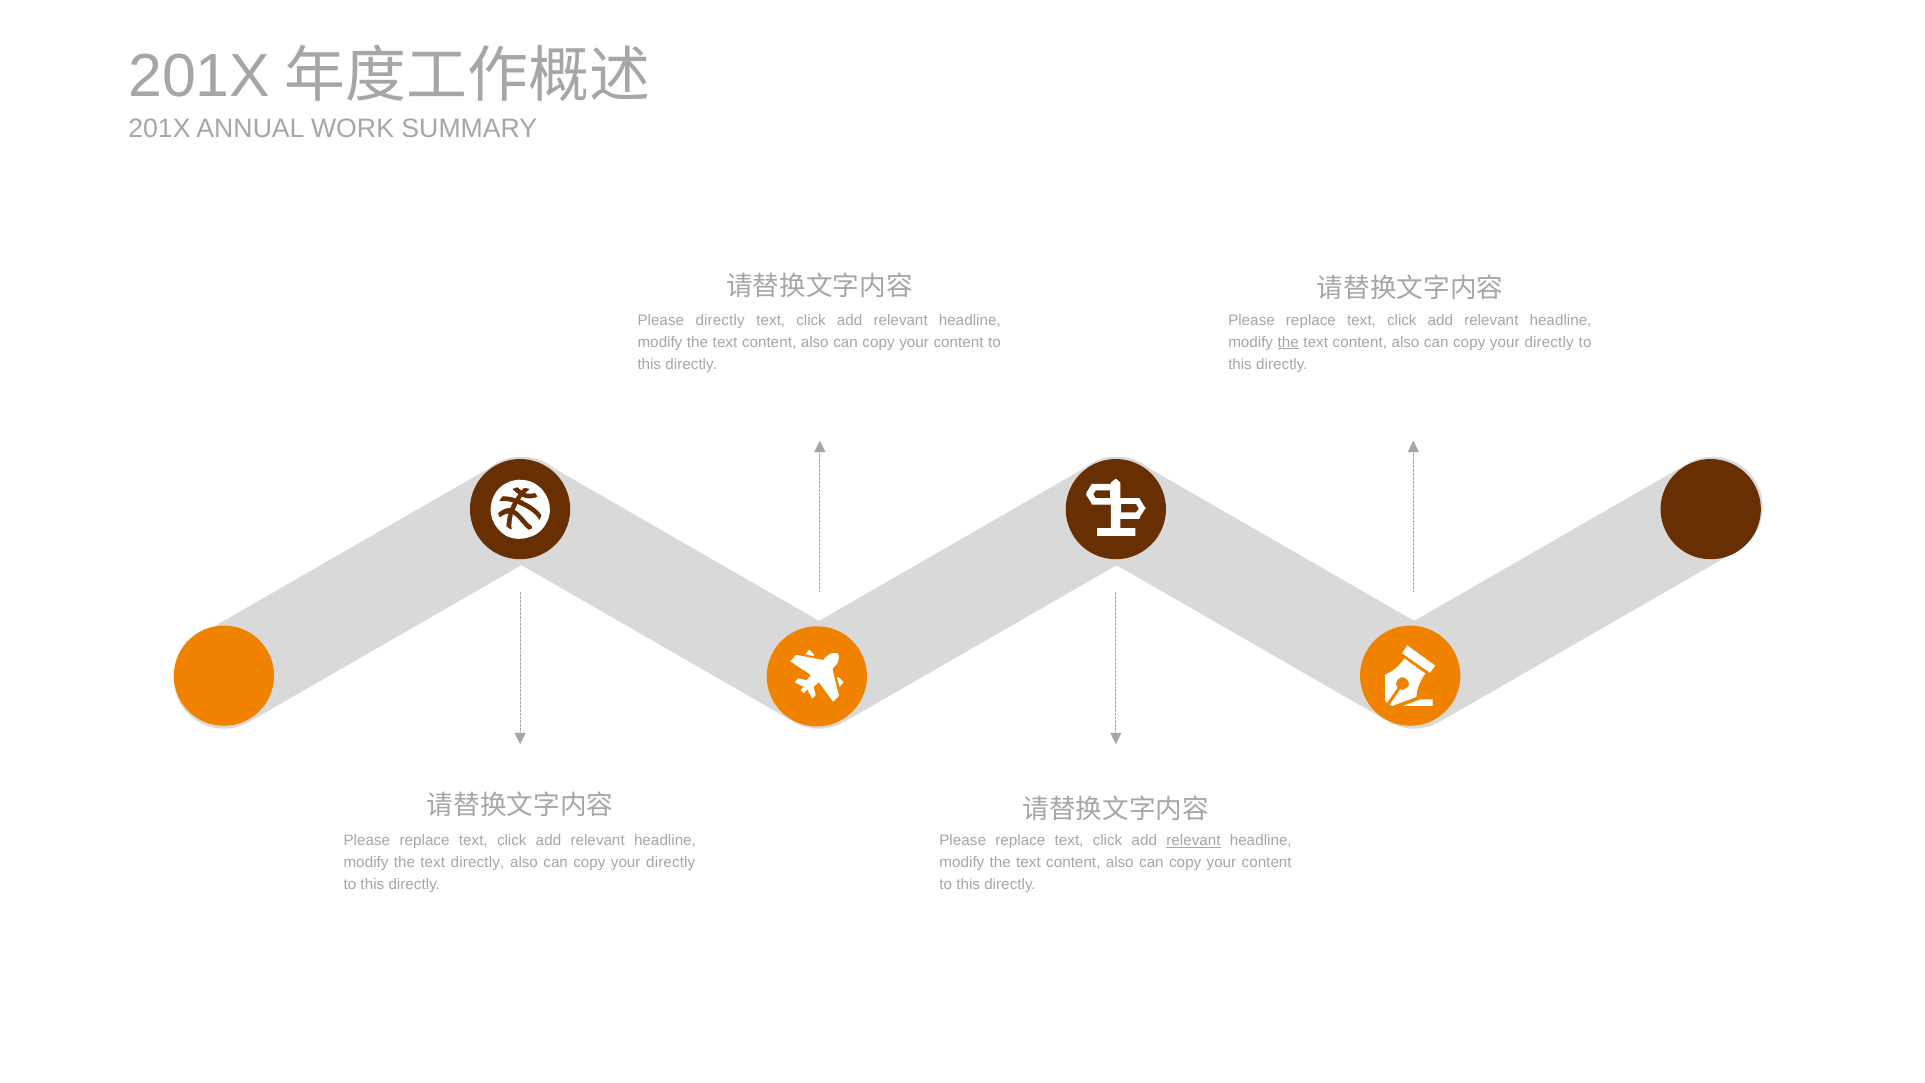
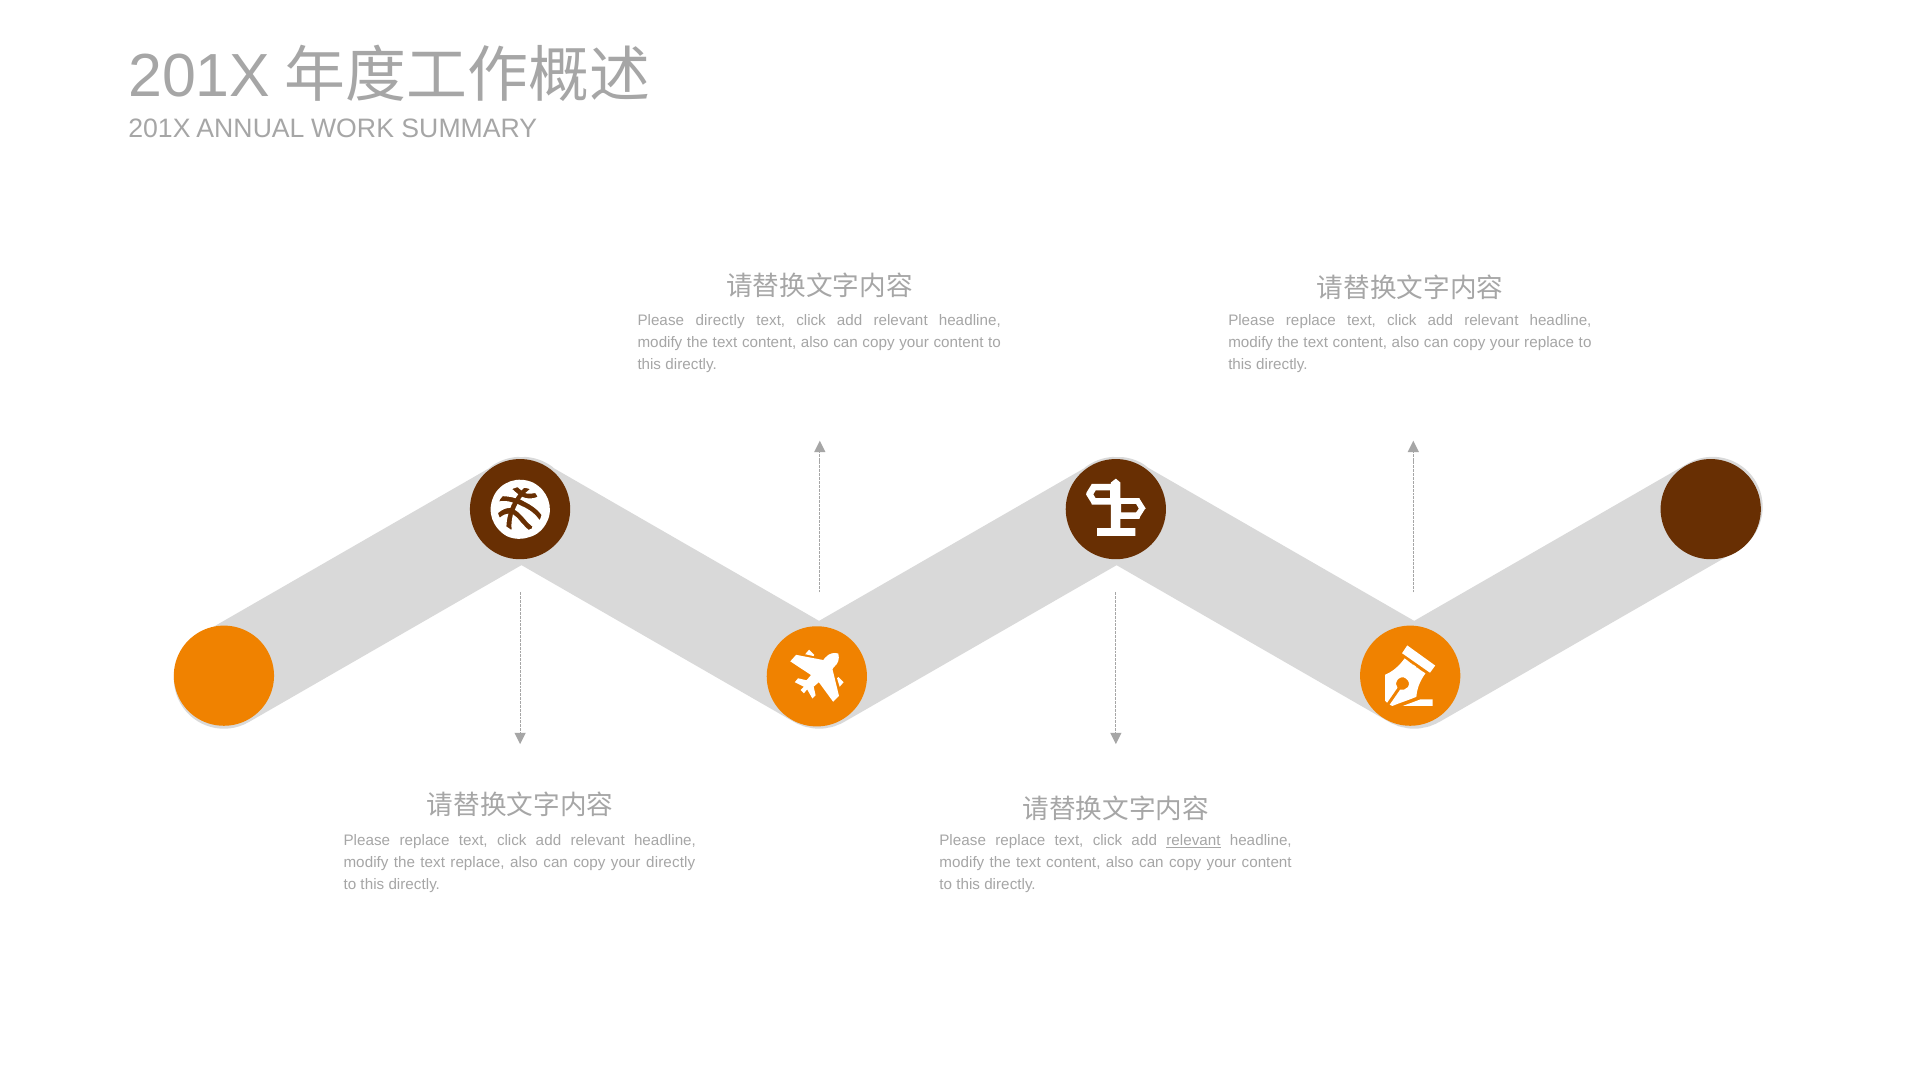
the underline: present -> none (1288, 342)
directly: directly -> replace (1549, 342)
text directly: directly -> replace (478, 863)
